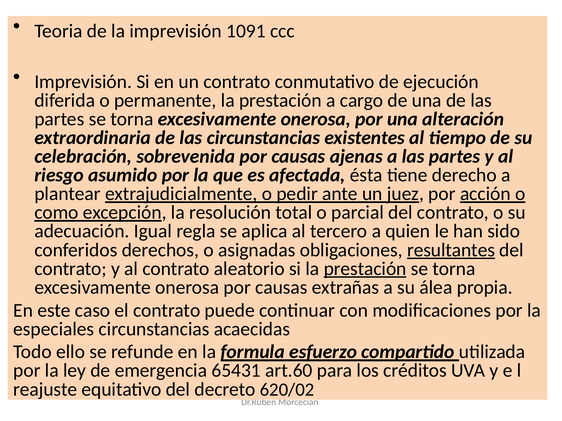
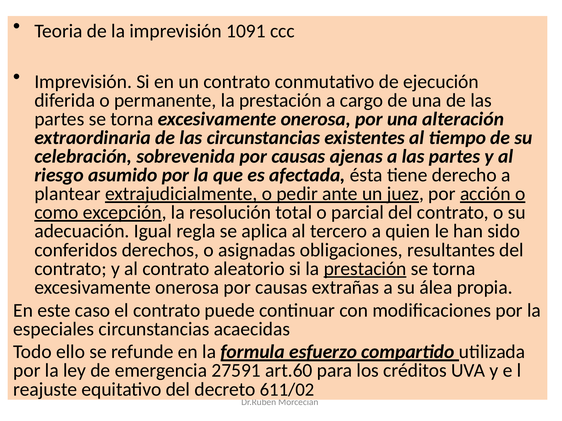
resultantes underline: present -> none (451, 250)
65431: 65431 -> 27591 (236, 371)
620/02: 620/02 -> 611/02 (287, 390)
